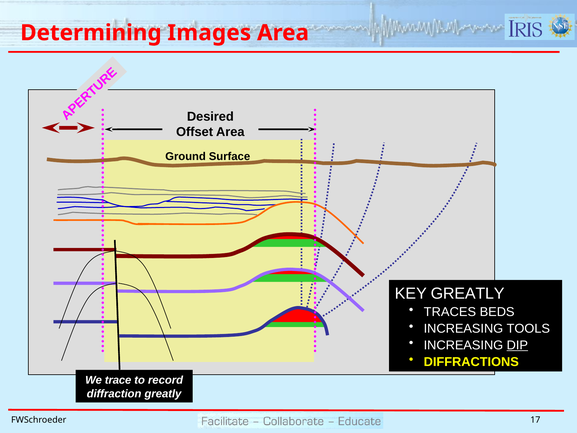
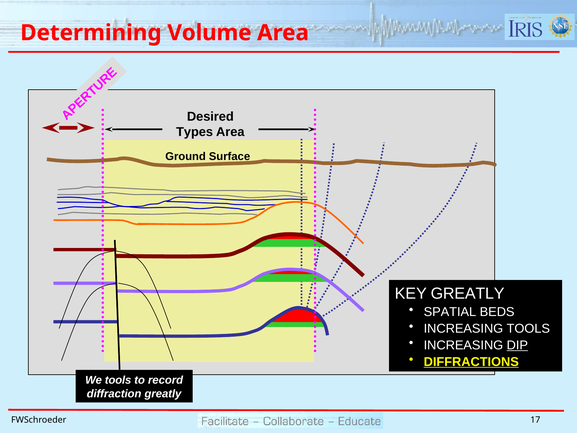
Images: Images -> Volume (209, 33)
Offset: Offset -> Types (195, 132)
TRACES: TRACES -> SPATIAL (450, 312)
DIFFRACTIONS underline: none -> present (471, 362)
We trace: trace -> tools (118, 380)
